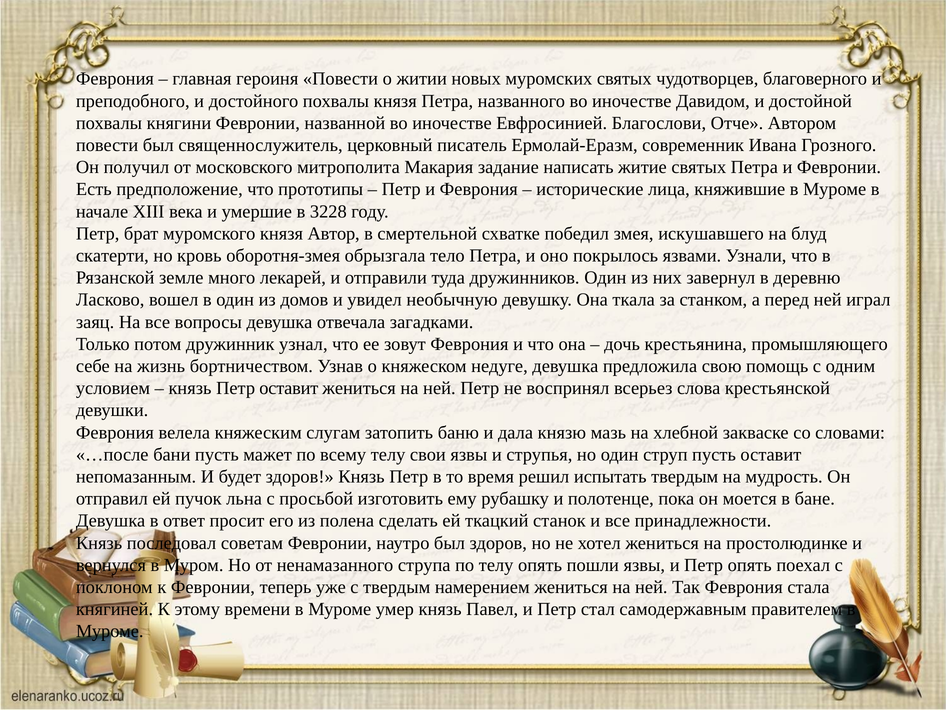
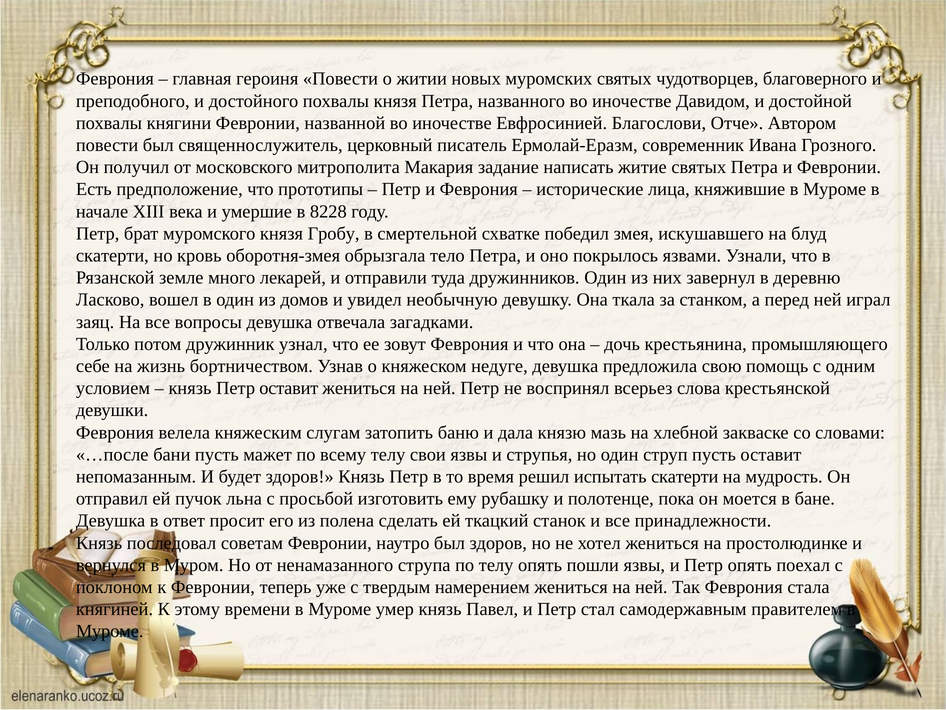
3228: 3228 -> 8228 (328, 211)
Автор: Автор -> Гробу (334, 233)
испытать твердым: твердым -> скатерти (685, 476)
